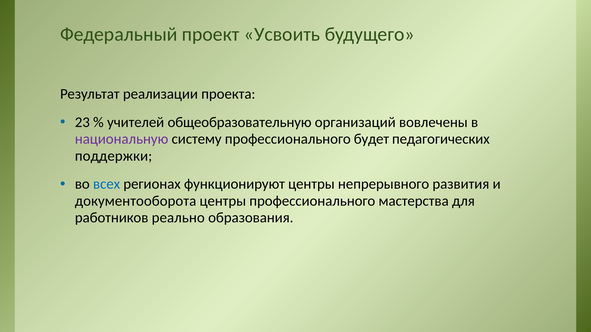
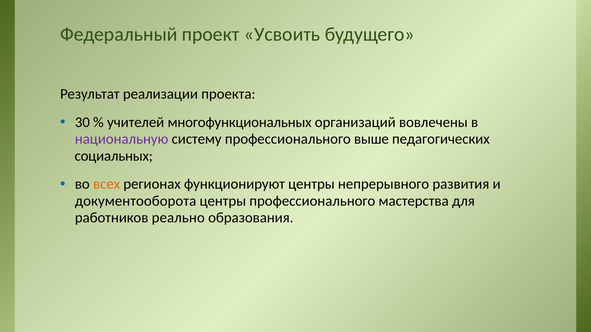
23: 23 -> 30 (82, 122)
общеобразовательную: общеобразовательную -> многофункциональных (240, 122)
будет: будет -> выше (371, 139)
поддержки: поддержки -> социальных (114, 156)
всех colour: blue -> orange (107, 184)
